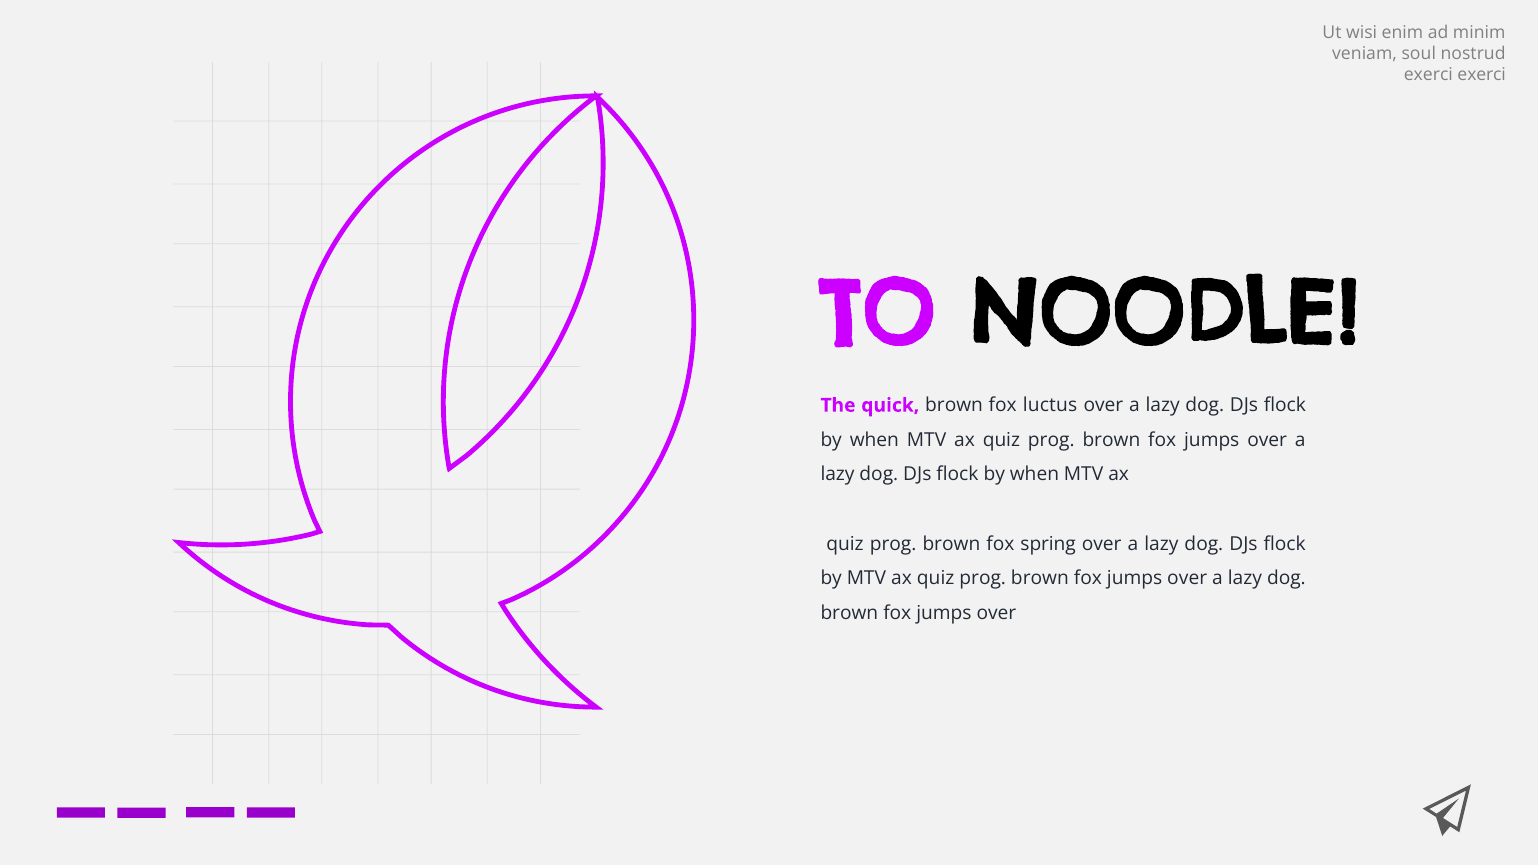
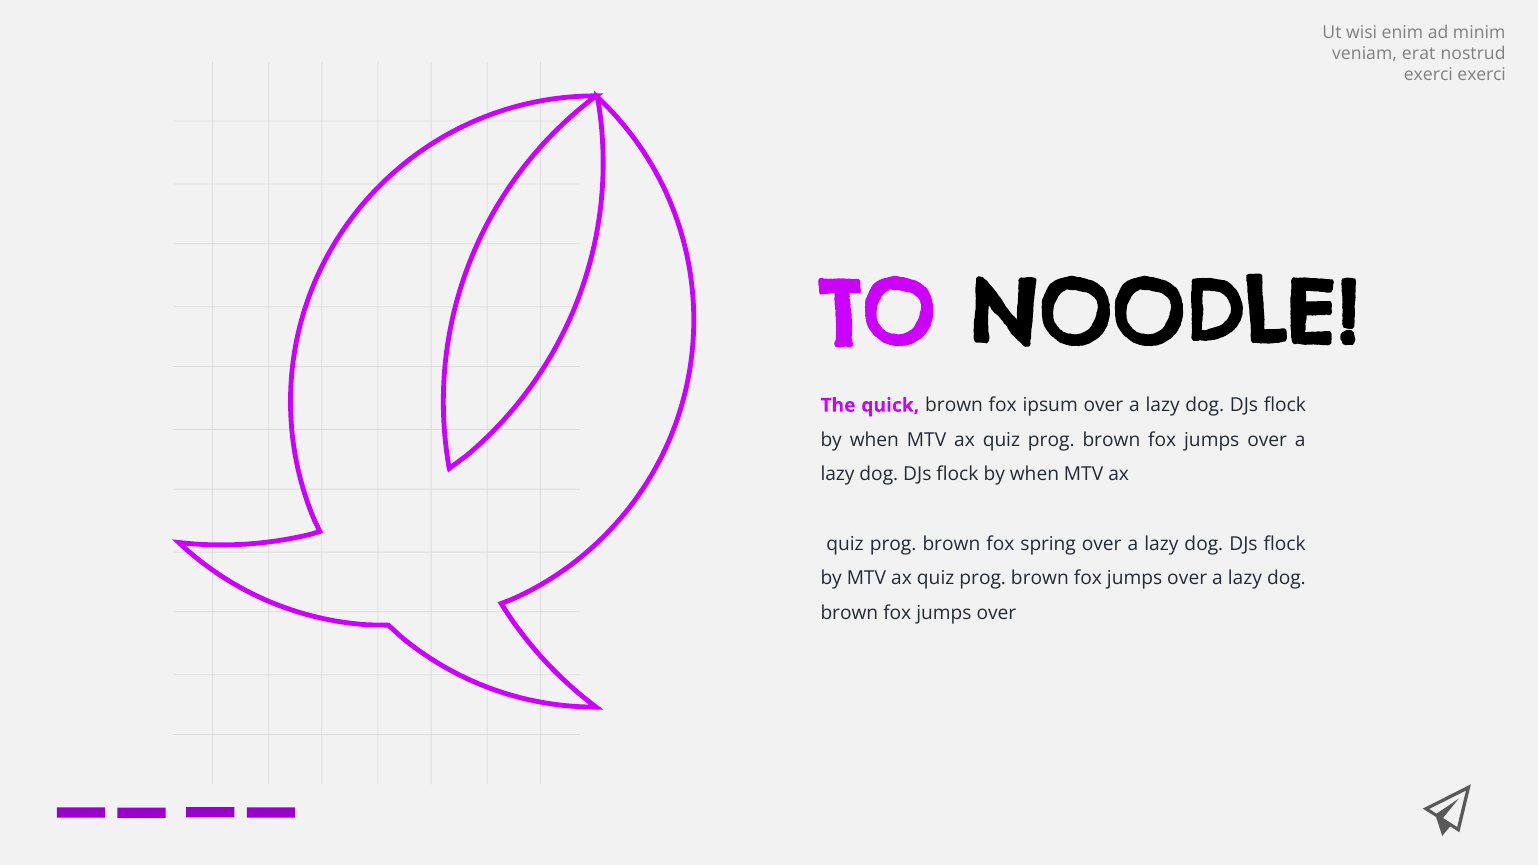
soul: soul -> erat (1419, 54)
luctus: luctus -> ipsum (1050, 405)
